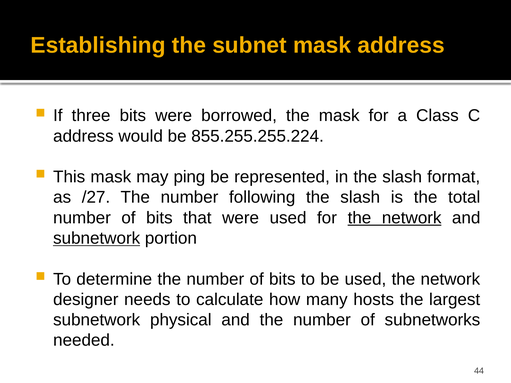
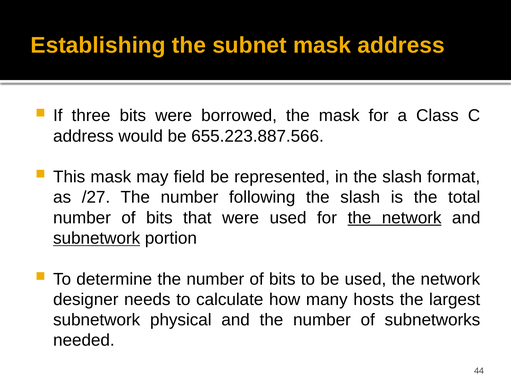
855.255.255.224: 855.255.255.224 -> 655.223.887.566 (258, 136)
ping: ping -> field (189, 177)
